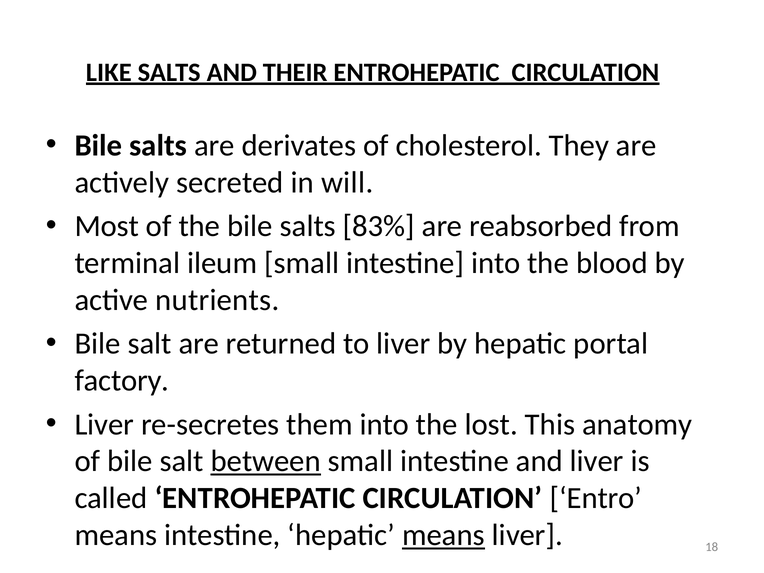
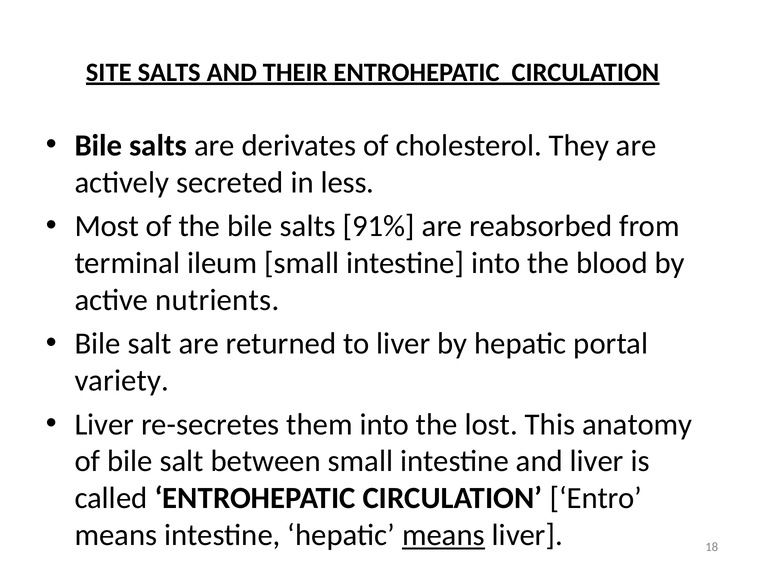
LIKE: LIKE -> SITE (109, 72)
will: will -> less (348, 182)
83%: 83% -> 91% (379, 226)
factory: factory -> variety (122, 381)
between underline: present -> none (266, 461)
